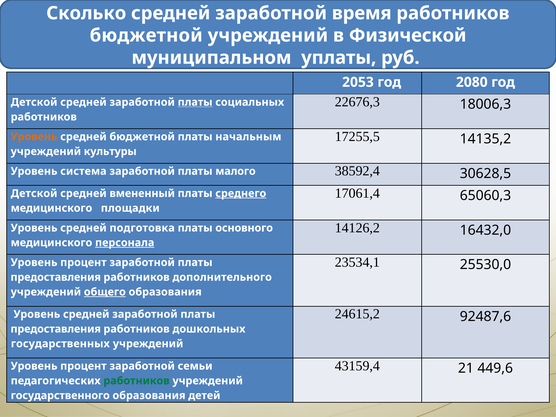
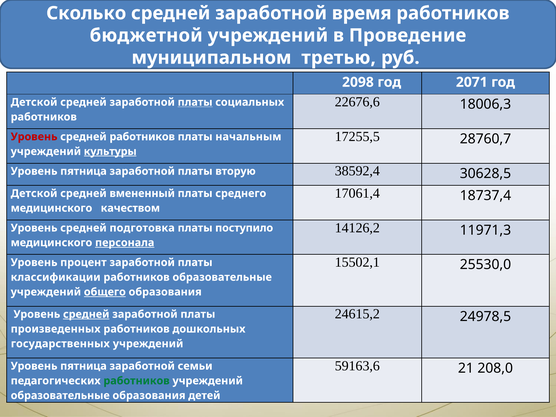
Физической: Физической -> Проведение (408, 35)
уплаты: уплаты -> третью (339, 58)
2053: 2053 -> 2098 (358, 82)
2080: 2080 -> 2071 (472, 82)
22676,3: 22676,3 -> 22676,6 (357, 102)
14135,2: 14135,2 -> 28760,7 (485, 139)
Уровень colour: orange -> red (34, 137)
средней бюджетной: бюджетной -> работников (142, 137)
культуры underline: none -> present (110, 151)
система: система -> пятница (83, 171)
малого: малого -> вторую (236, 171)
65060,3: 65060,3 -> 18737,4 (485, 196)
среднего underline: present -> none (241, 193)
площадки: площадки -> качеством (130, 208)
16432,0: 16432,0 -> 11971,3 (485, 230)
основного: основного -> поступило (244, 228)
23534,1: 23534,1 -> 15502,1 (357, 262)
предоставления: предоставления -> классификации (56, 277)
работников дополнительного: дополнительного -> образовательные (222, 277)
92487,6: 92487,6 -> 24978,5 (485, 316)
средней underline: none -> present (86, 314)
предоставления: предоставления -> произведенных (56, 329)
43159,4: 43159,4 -> 59163,6 (357, 366)
449,6: 449,6 -> 208,0 (495, 368)
процент: процент -> пятница (83, 366)
государственного: государственного -> образовательные (60, 396)
